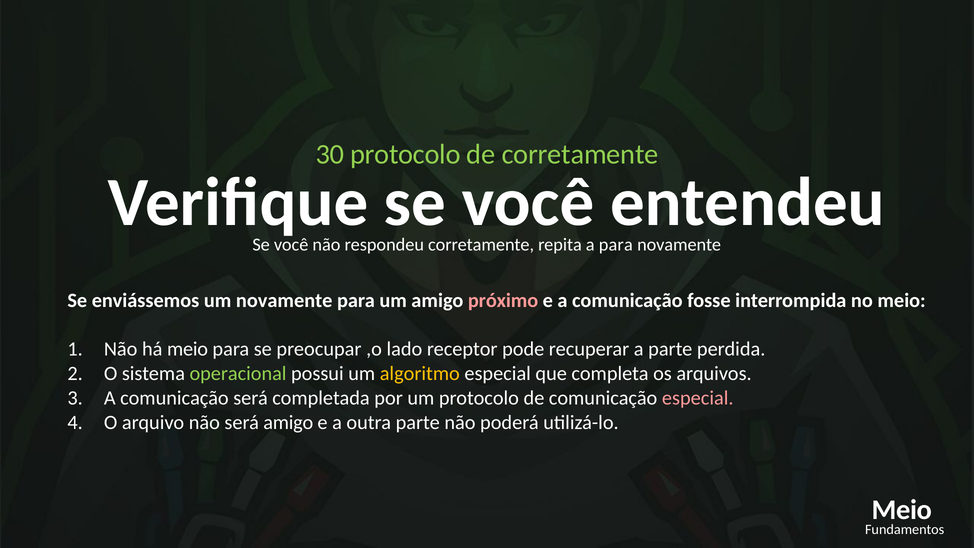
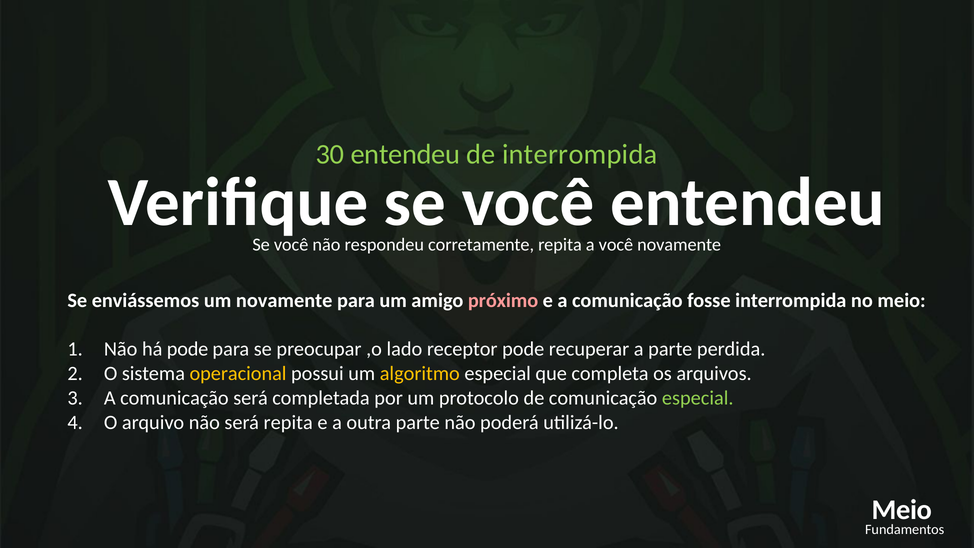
30 protocolo: protocolo -> entendeu (405, 154)
de corretamente: corretamente -> interrompida (580, 154)
a para: para -> você (616, 245)
há meio: meio -> pode (188, 349)
operacional colour: light green -> yellow (238, 374)
especial colour: pink -> light green (698, 398)
será amigo: amigo -> repita (288, 422)
